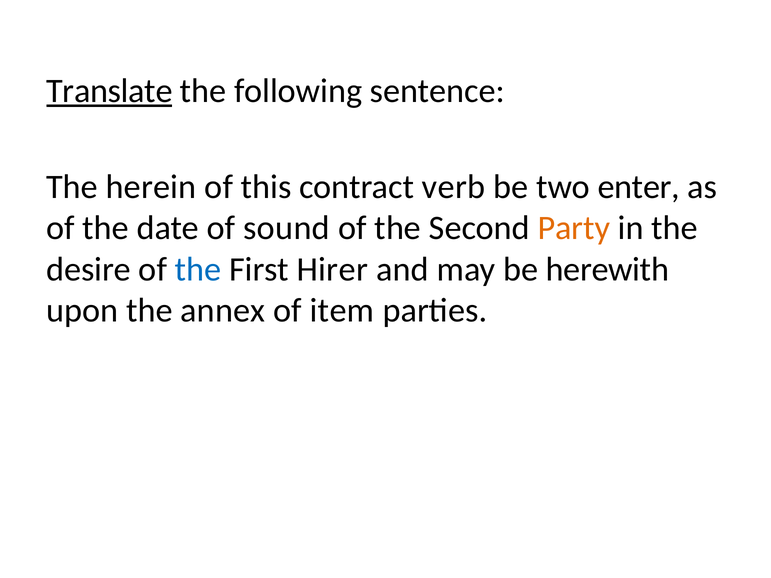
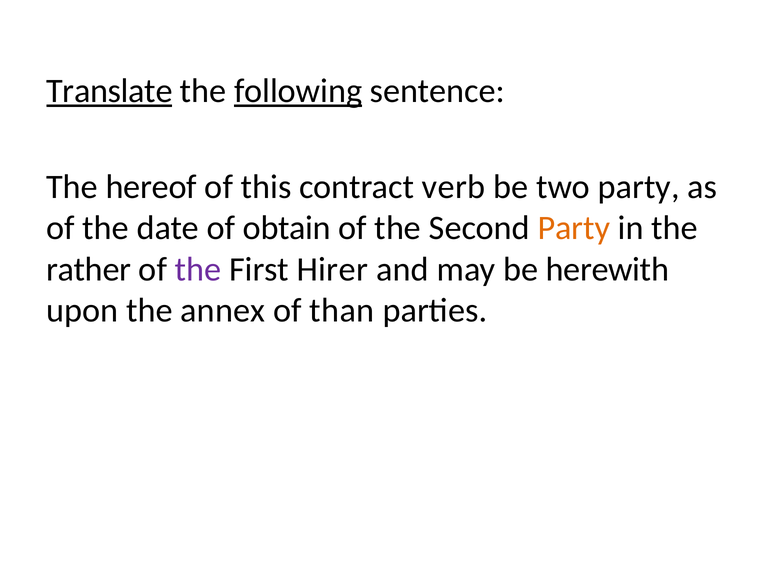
following underline: none -> present (298, 91)
herein: herein -> hereof (151, 187)
two enter: enter -> party (639, 187)
sound: sound -> obtain (287, 228)
desire: desire -> rather (89, 269)
the colour: blue -> purple (198, 269)
item: item -> than (342, 310)
